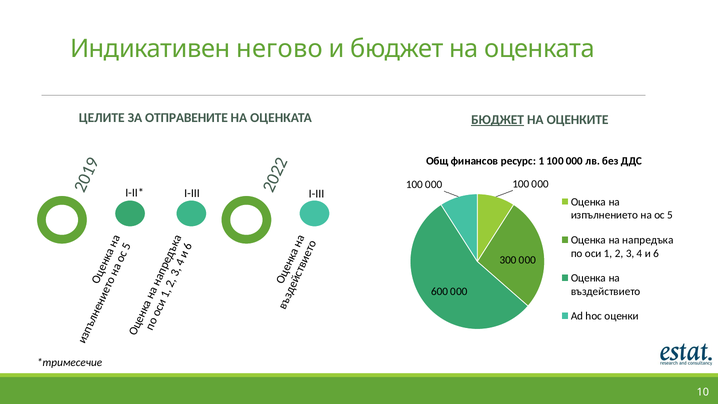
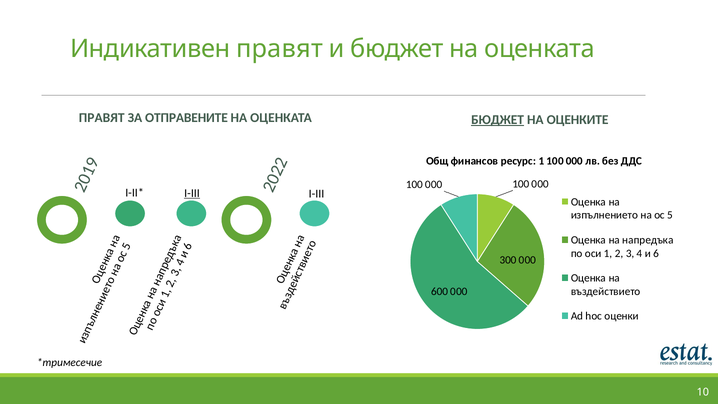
Индикативен негово: негово -> правят (280, 49)
ЦЕЛИТЕ: ЦЕЛИТЕ -> ПРАВЯТ (102, 118)
I-III underline: none -> present (192, 193)
